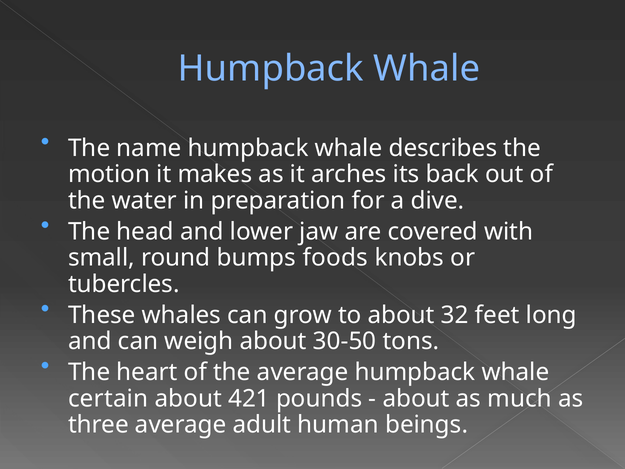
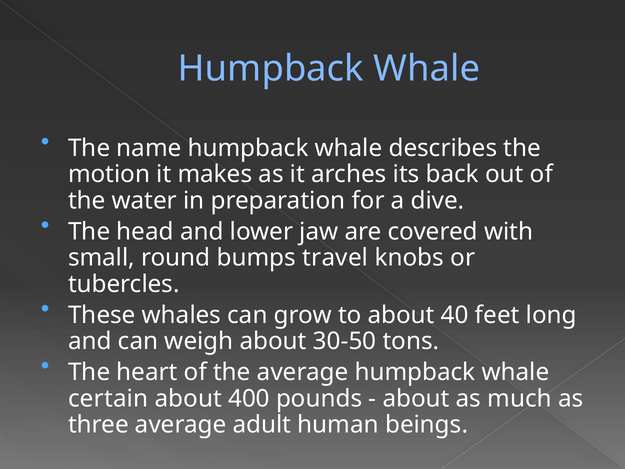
foods: foods -> travel (335, 258)
32: 32 -> 40 (455, 315)
421: 421 -> 400 (249, 398)
